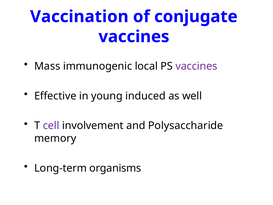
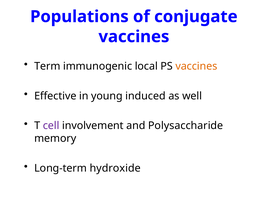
Vaccination: Vaccination -> Populations (79, 17)
Mass: Mass -> Term (47, 66)
vaccines colour: purple -> orange (196, 66)
organisms: organisms -> hydroxide (115, 168)
